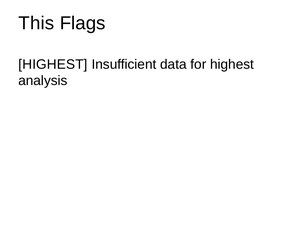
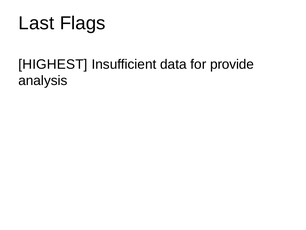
This: This -> Last (36, 23)
for highest: highest -> provide (232, 64)
